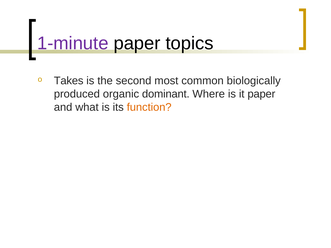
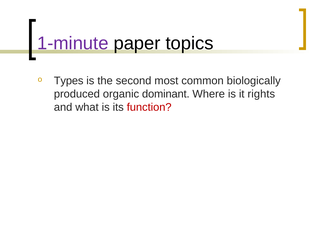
Takes: Takes -> Types (69, 81)
it paper: paper -> rights (261, 94)
function colour: orange -> red (149, 107)
